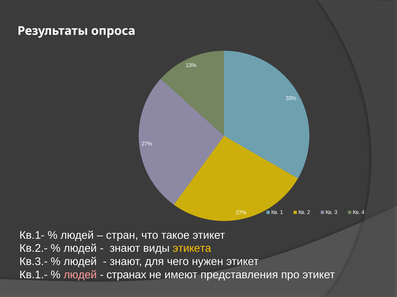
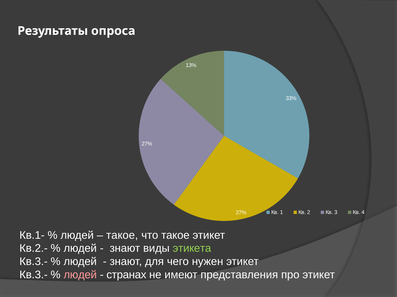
стран: стран -> такое (122, 236)
этикета colour: yellow -> light green (192, 249)
Кв.1.-: Кв.1.- -> Кв.3.- (34, 275)
